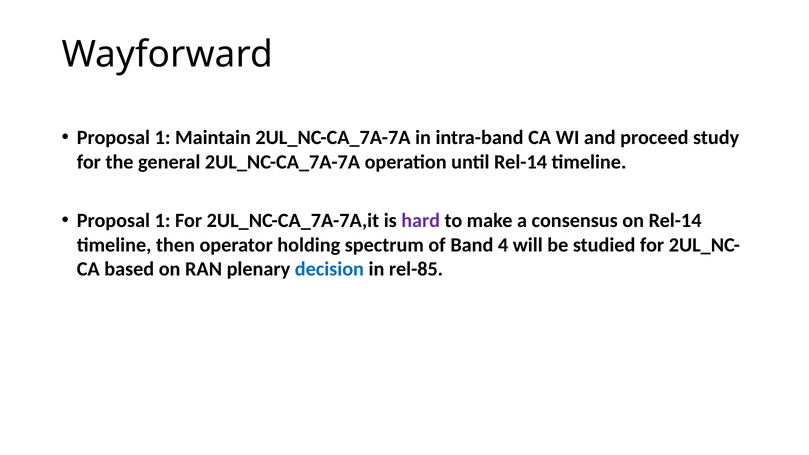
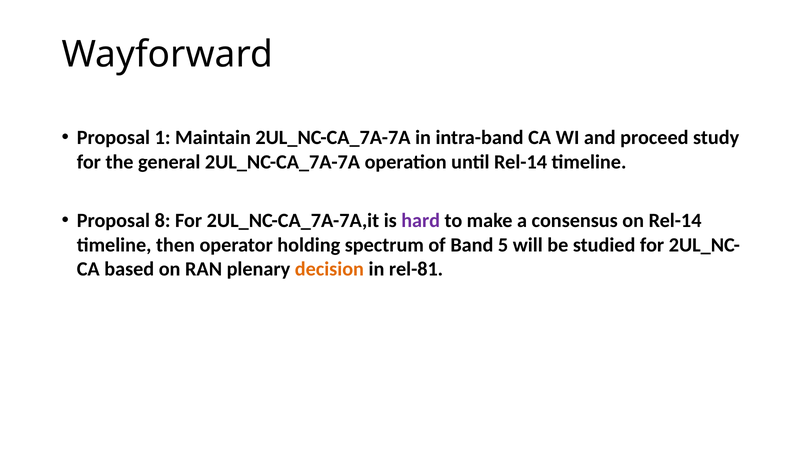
1: 1 -> 8 (163, 221)
4: 4 -> 5 (503, 245)
decision colour: blue -> orange (329, 269)
rel-85: rel-85 -> rel-81 (416, 269)
